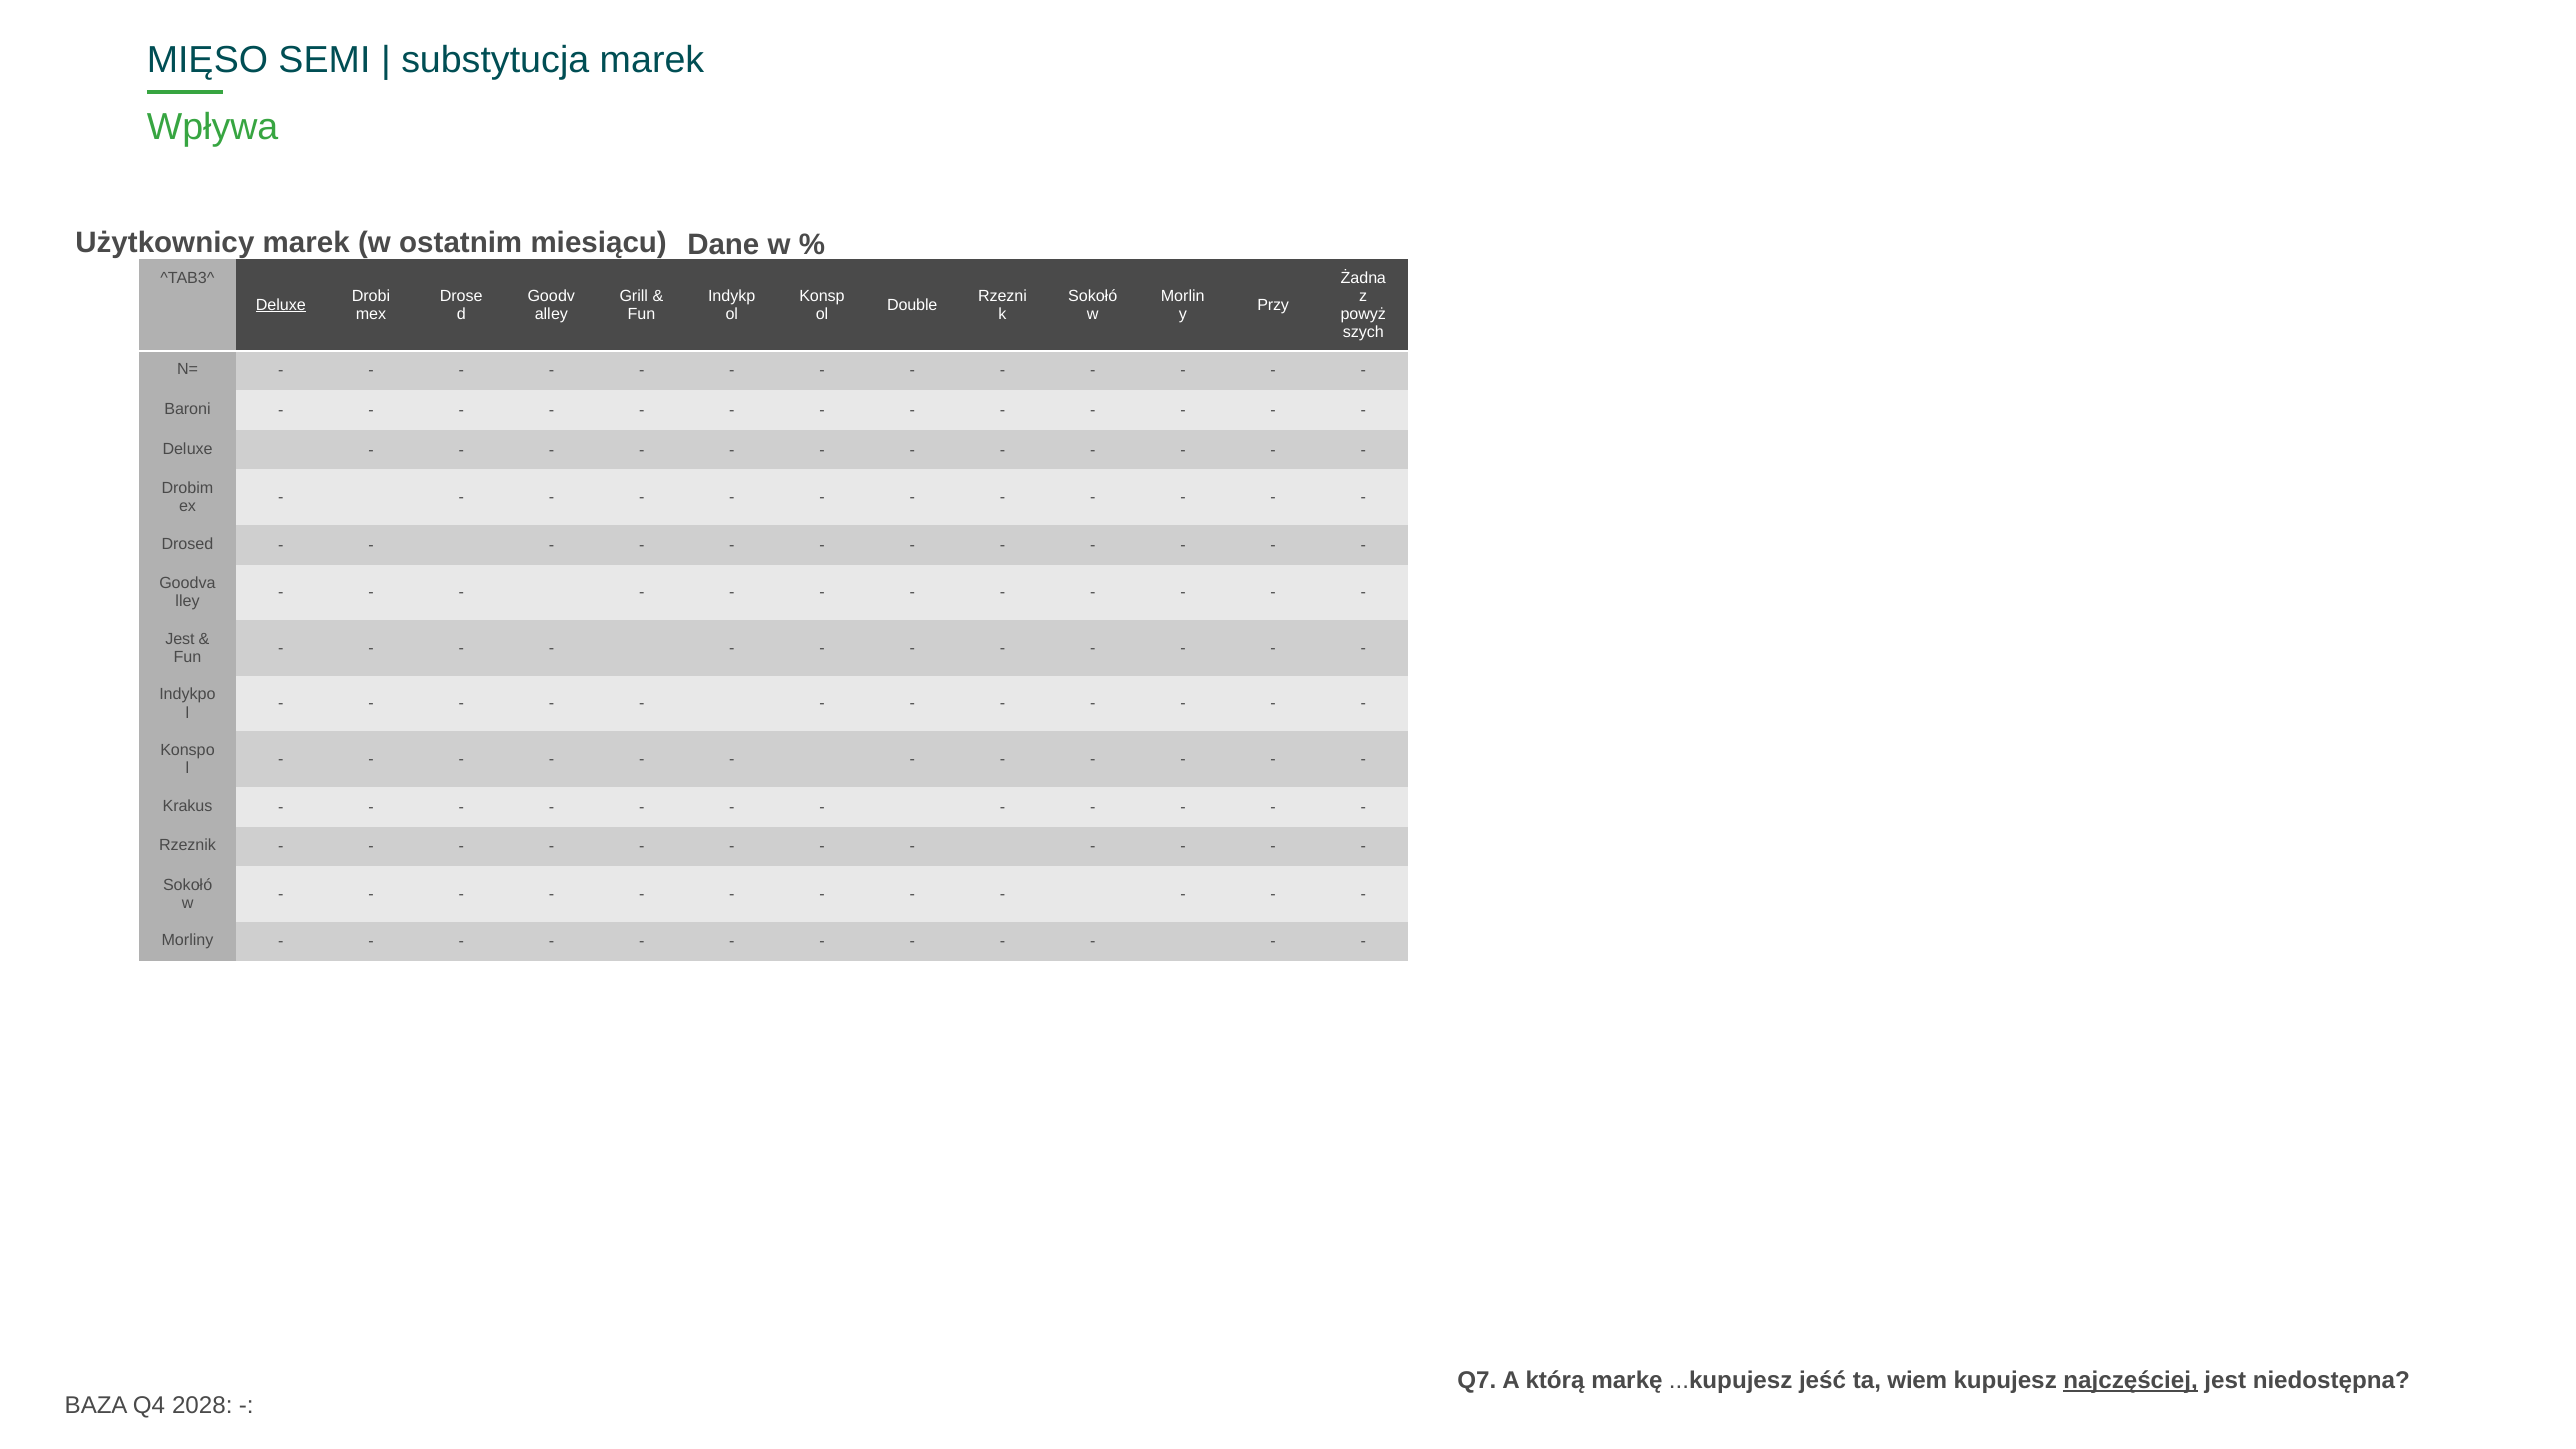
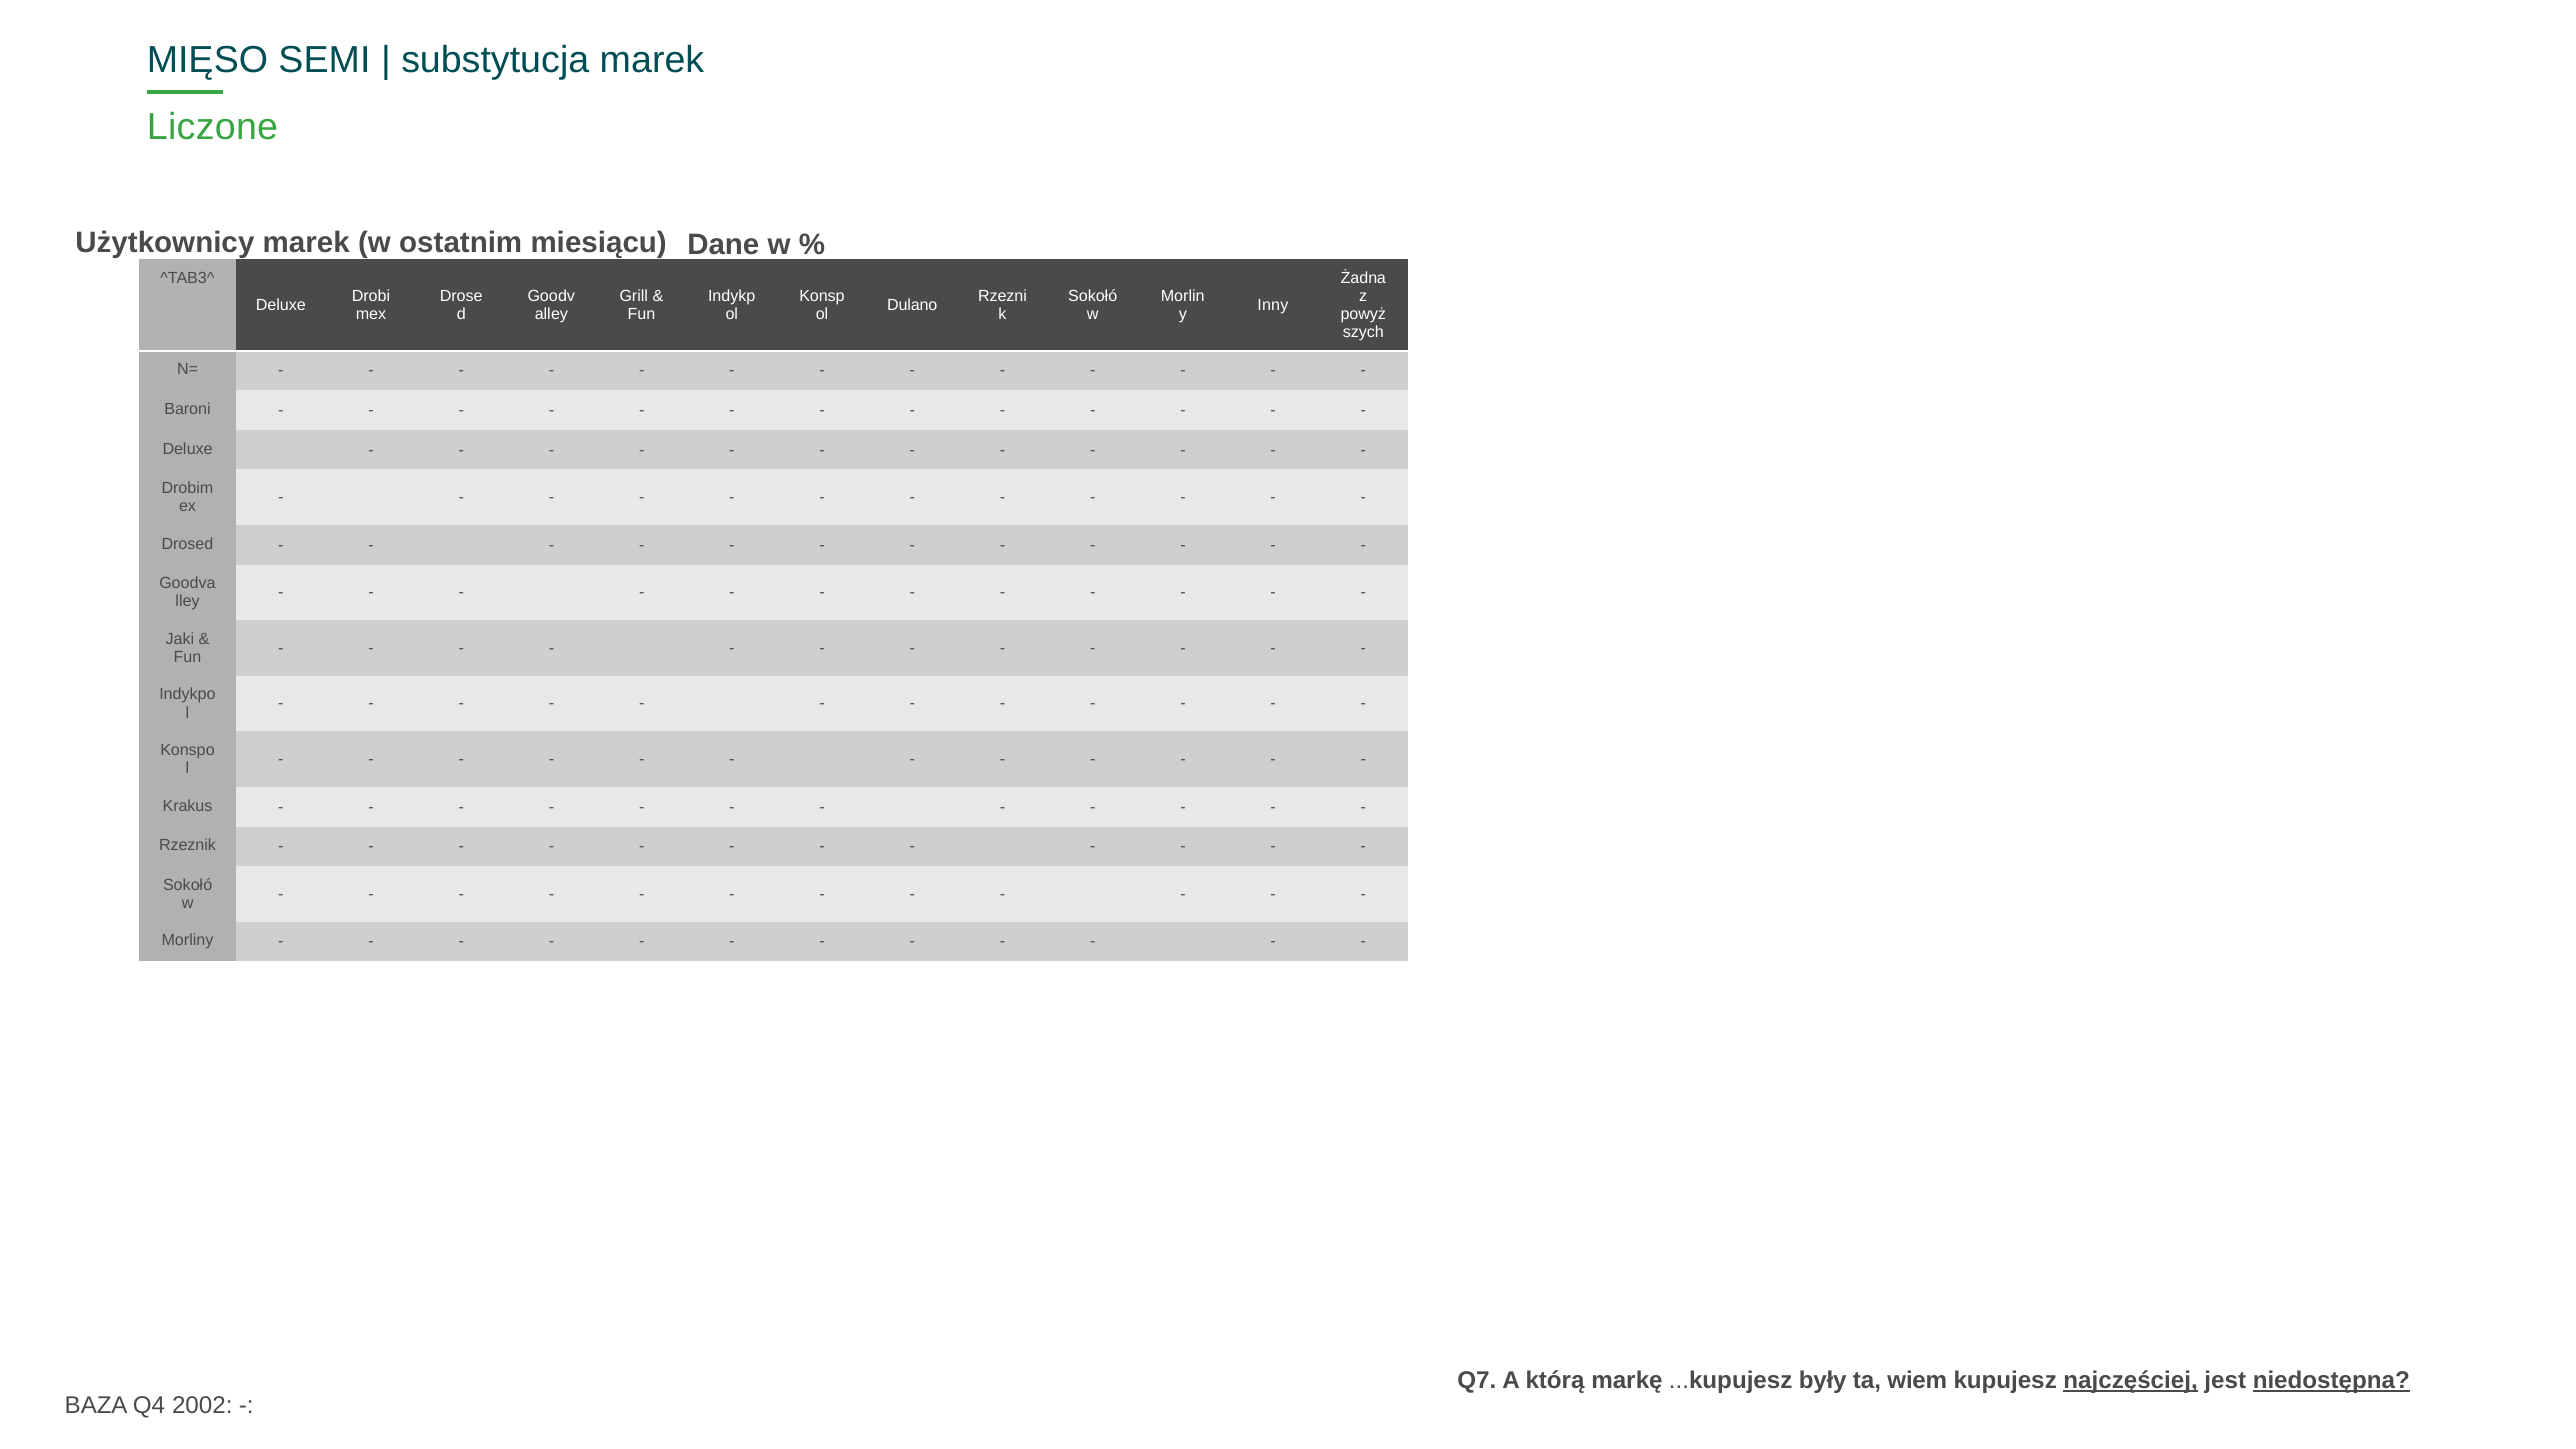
Wpływa: Wpływa -> Liczone (212, 128)
Deluxe underline: present -> none (281, 305)
Double: Double -> Dulano (912, 305)
Przy: Przy -> Inny (1273, 305)
Jest: Jest -> Jaki (180, 639)
jeść: jeść -> były (1823, 1381)
niedostępna underline: none -> present (2331, 1381)
2028: 2028 -> 2002 (202, 1406)
